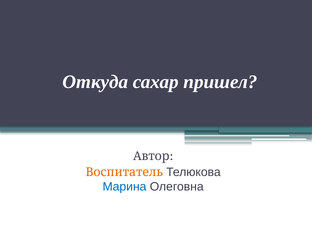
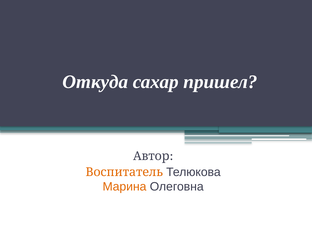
Марина colour: blue -> orange (125, 187)
